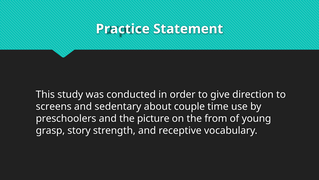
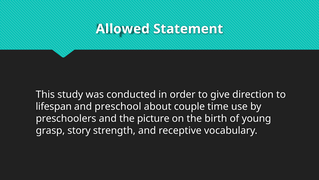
Practice: Practice -> Allowed (123, 29)
screens: screens -> lifespan (54, 106)
sedentary: sedentary -> preschool (118, 106)
from: from -> birth (216, 118)
